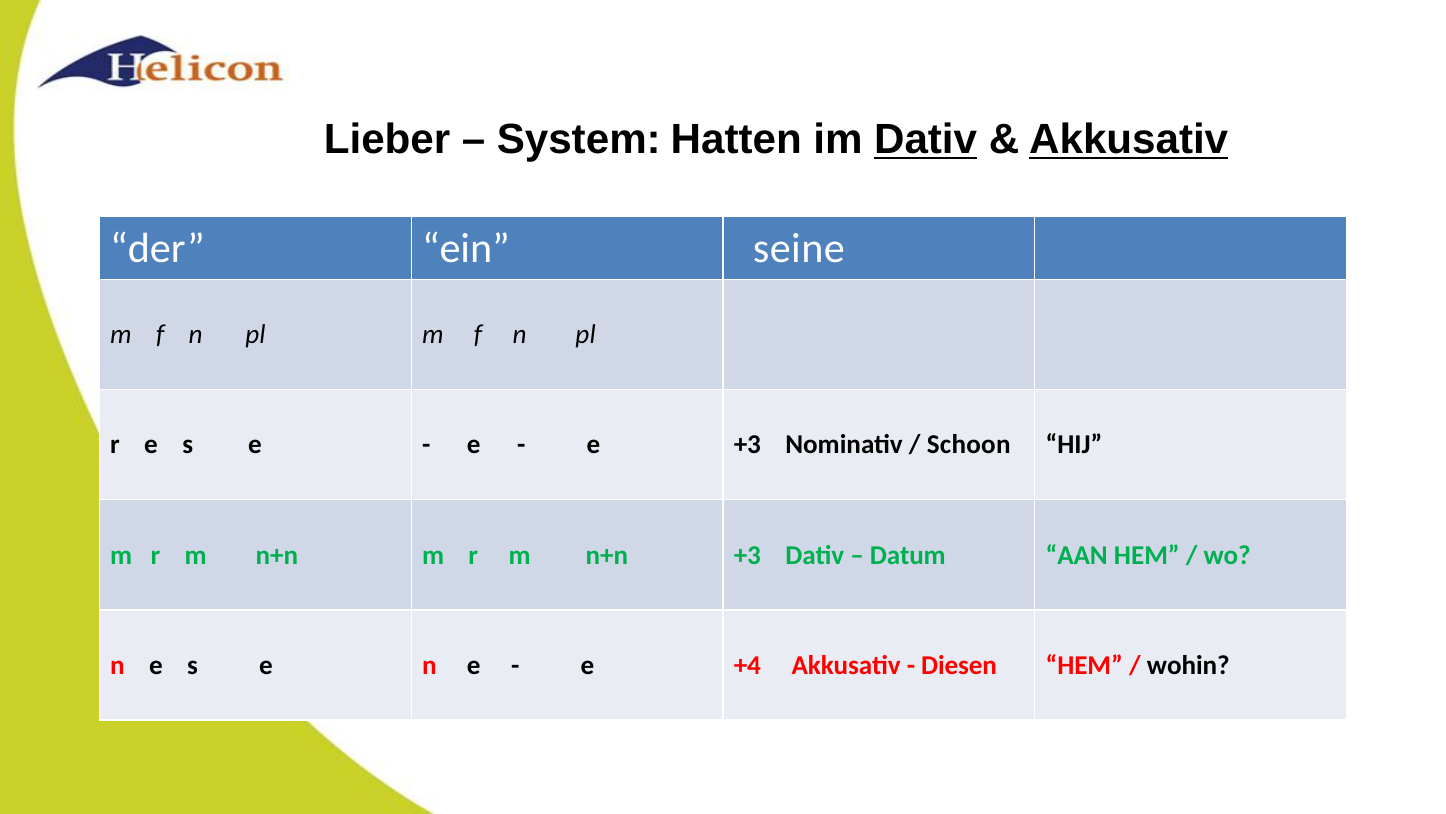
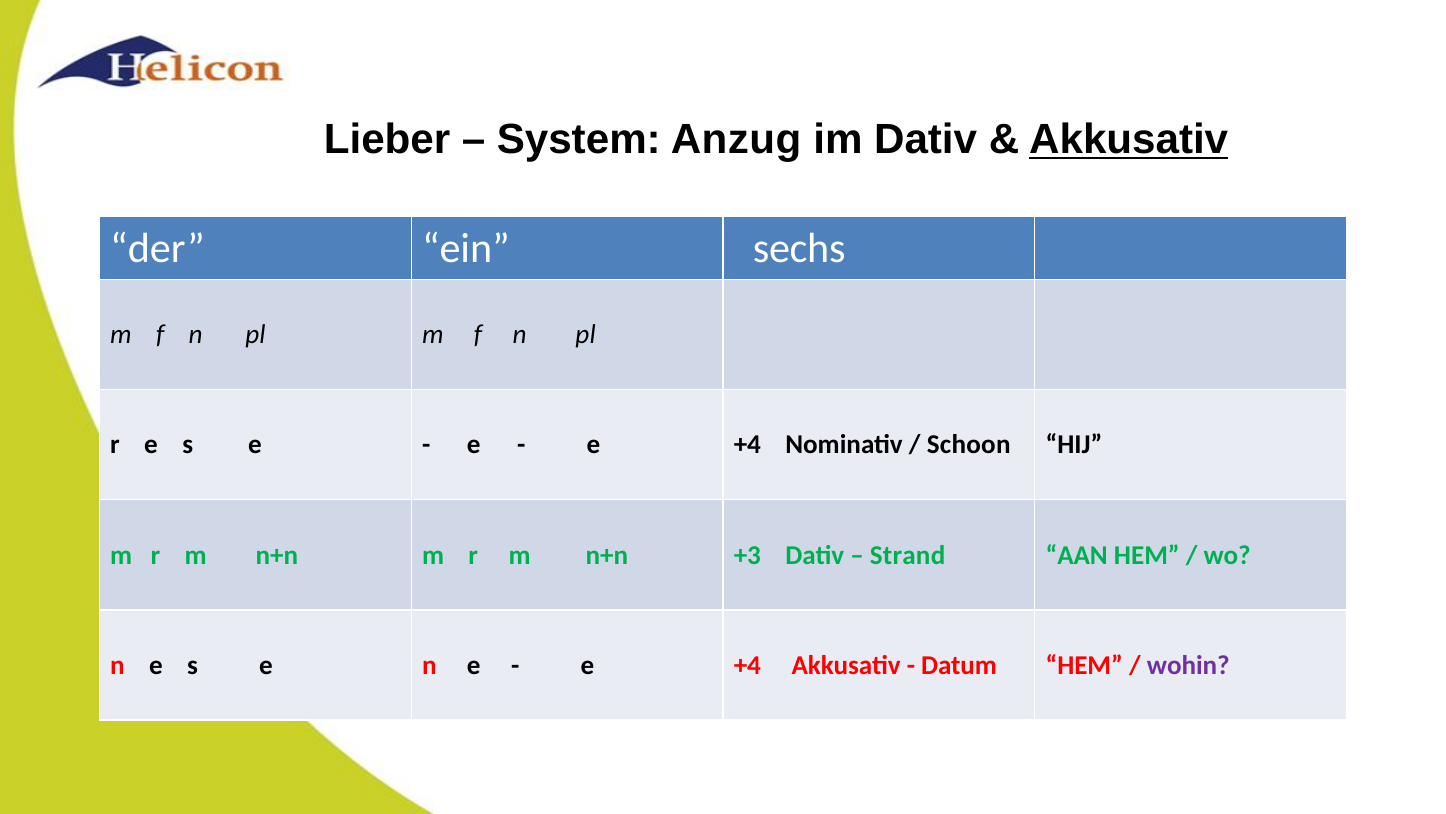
Hatten: Hatten -> Anzug (736, 140)
Dativ underline: present -> none (926, 140)
seine: seine -> sechs (799, 248)
+3: +3 -> +4 (747, 444)
Datum: Datum -> Strand (908, 555)
Diesen: Diesen -> Datum (959, 665)
wohin colour: black -> purple (1188, 665)
